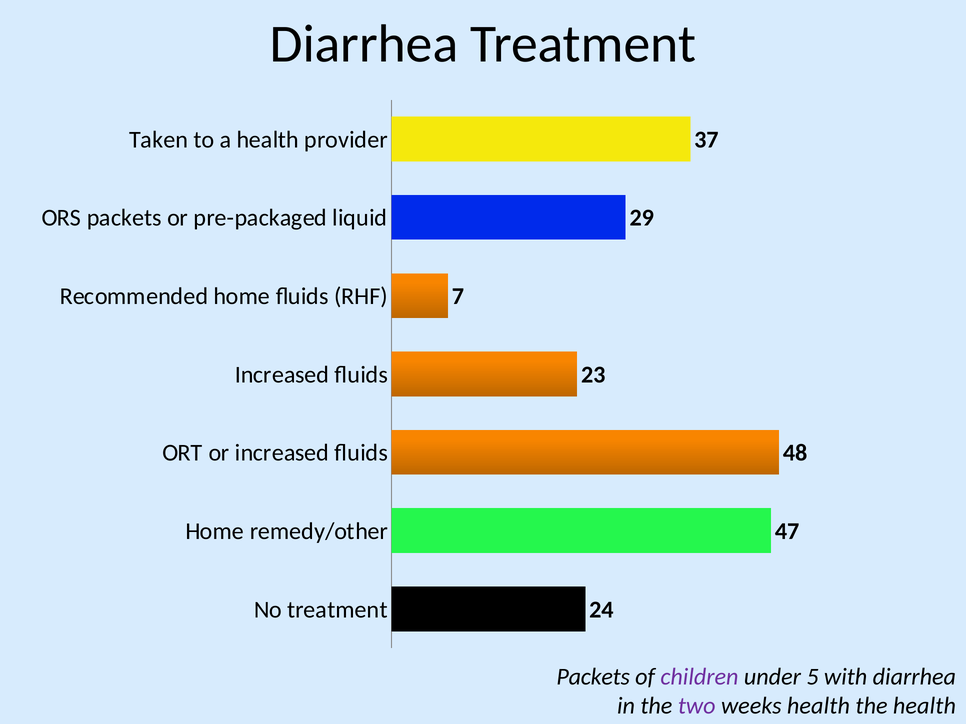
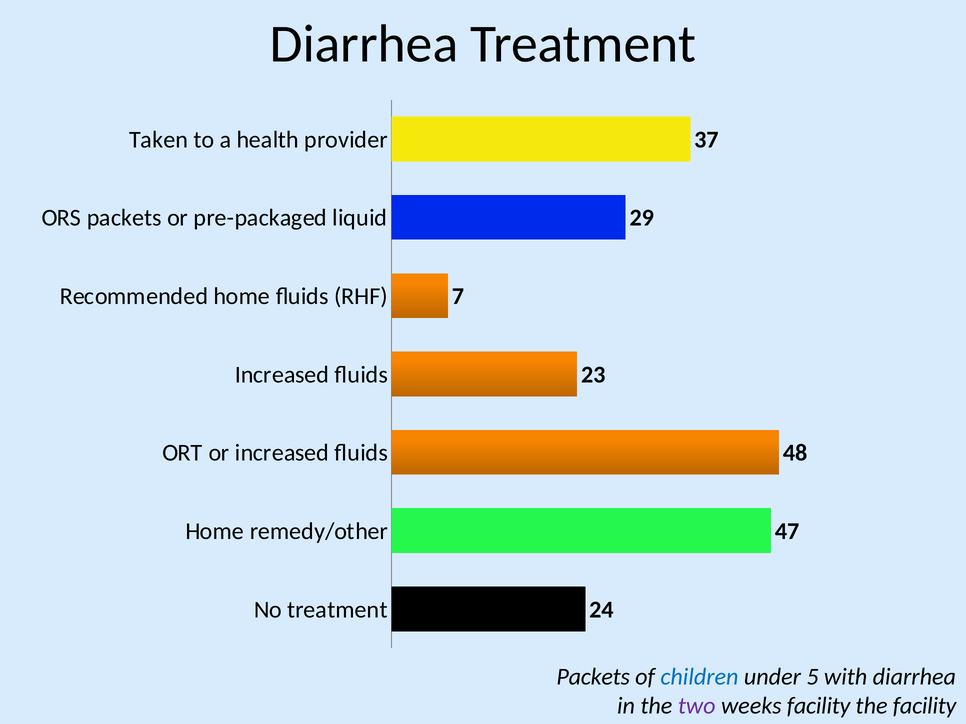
children colour: purple -> blue (699, 677)
weeks health: health -> facility (819, 706)
the health: health -> facility (925, 706)
